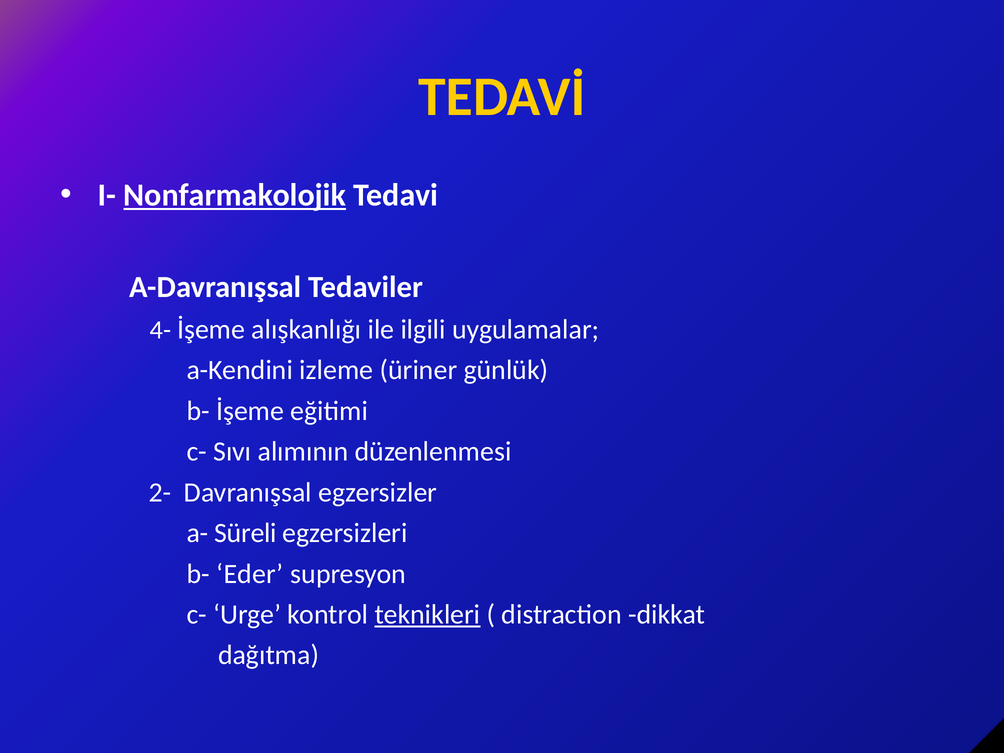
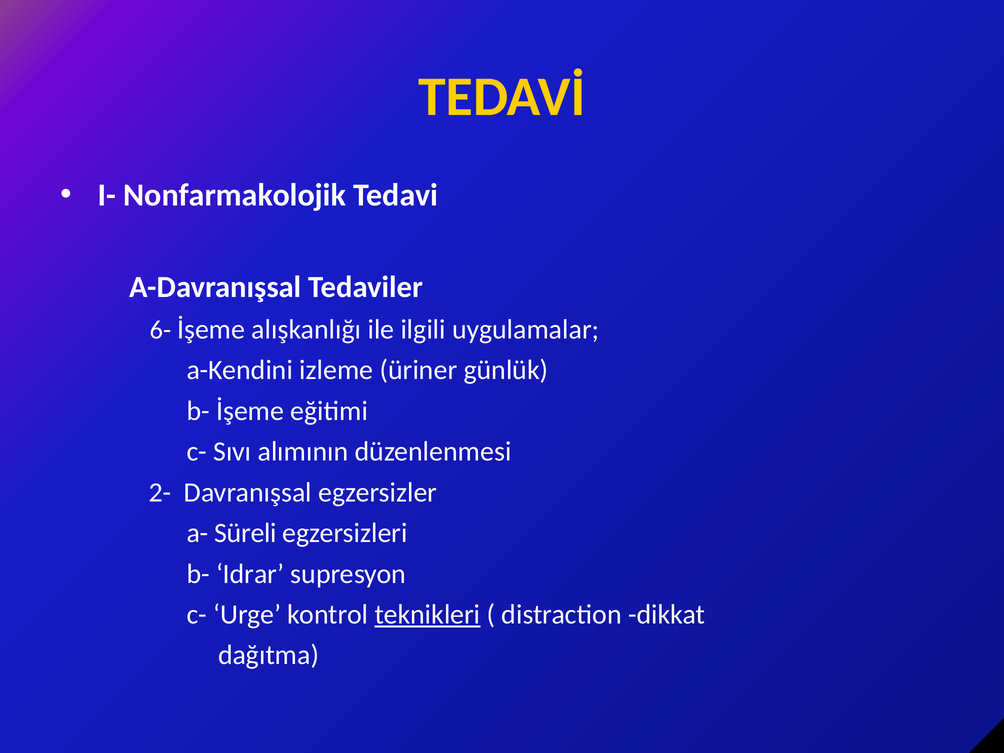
Nonfarmakolojik underline: present -> none (235, 195)
4-: 4- -> 6- (161, 330)
Eder: Eder -> Idrar (250, 574)
